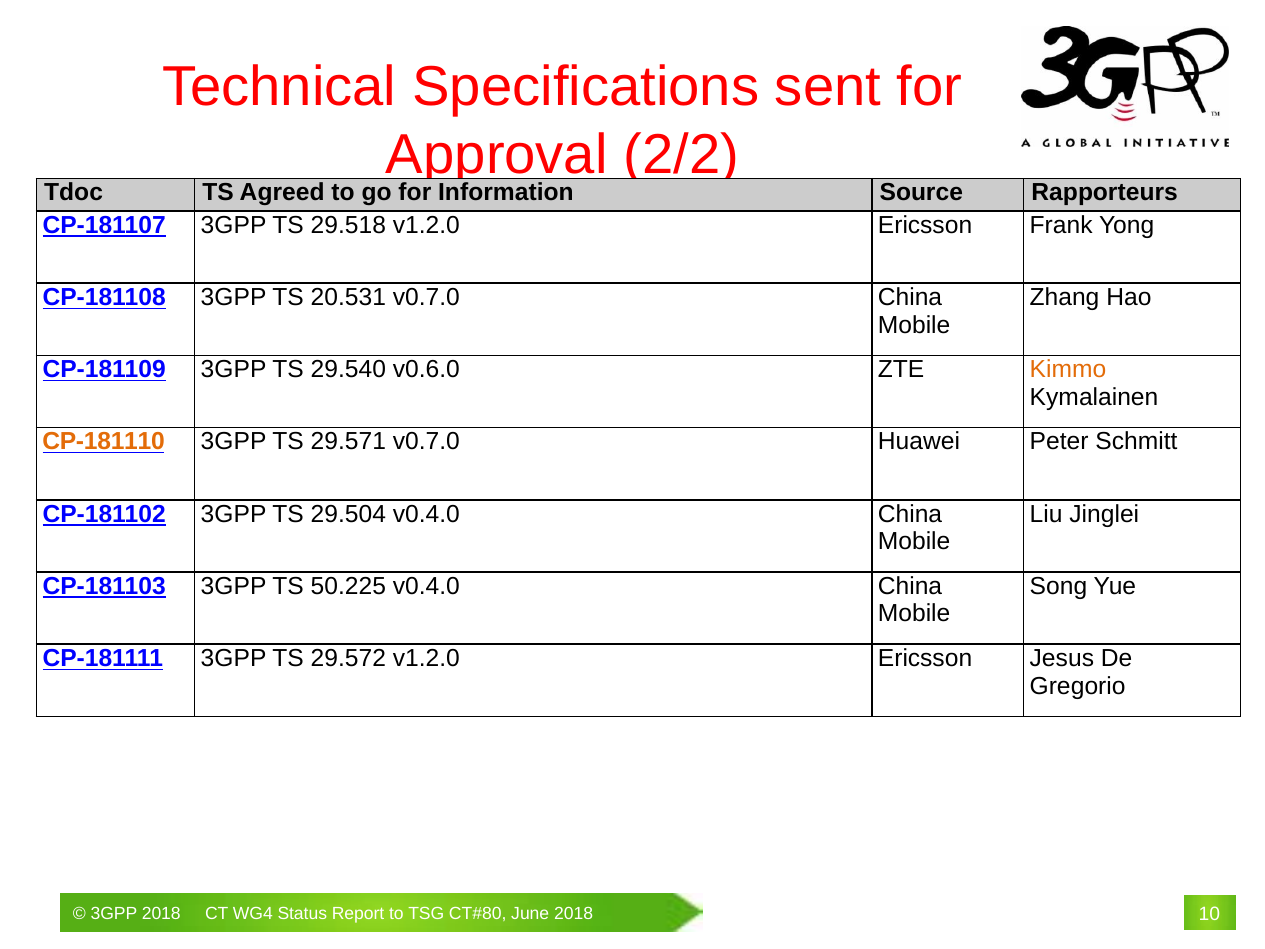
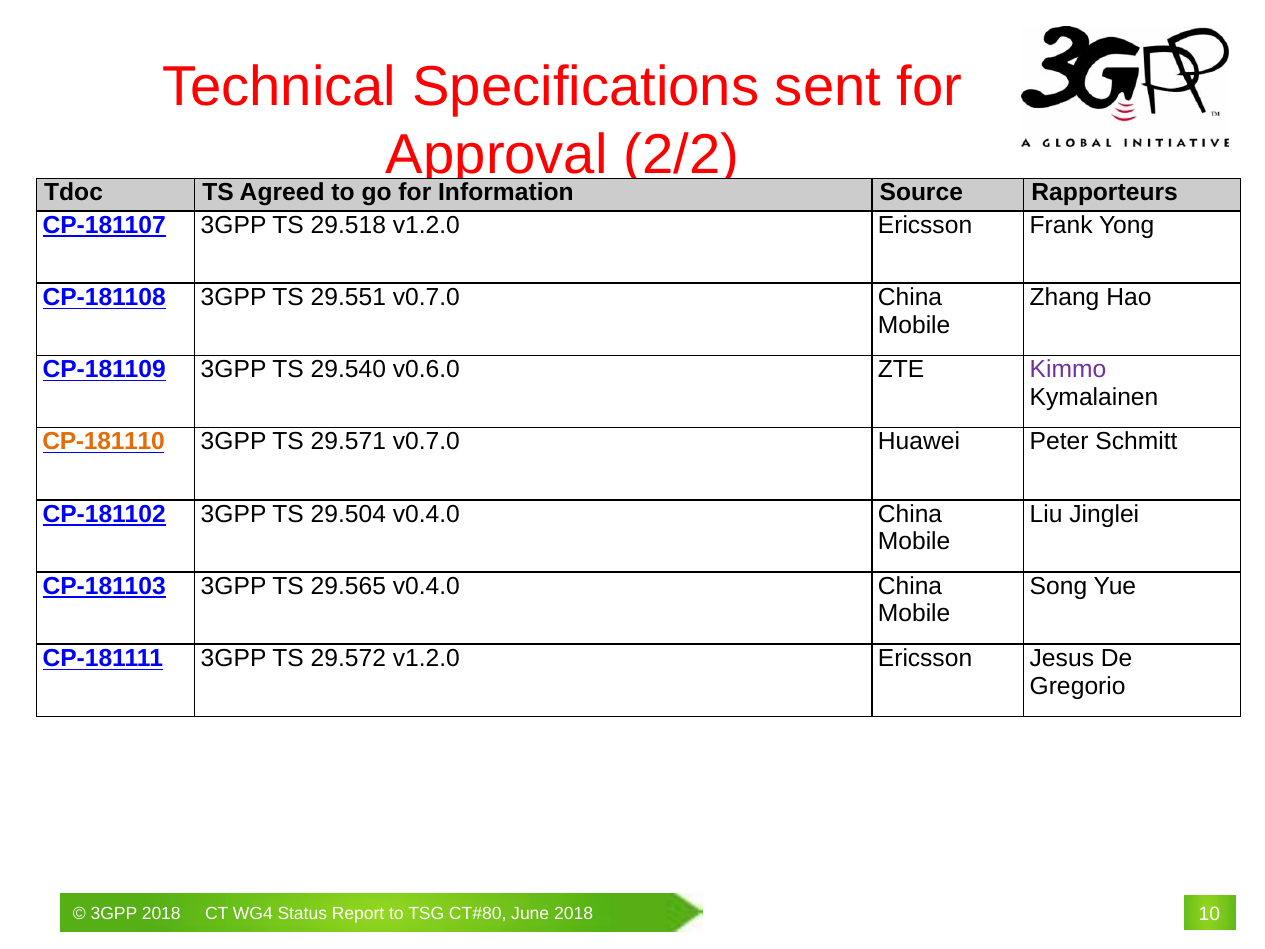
20.531: 20.531 -> 29.551 (348, 297)
Kimmo colour: orange -> purple (1068, 370)
50.225: 50.225 -> 29.565 (348, 586)
